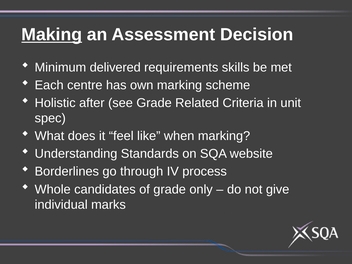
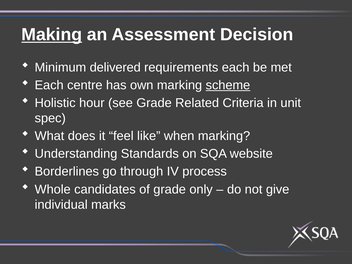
requirements skills: skills -> each (236, 67)
scheme underline: none -> present (228, 85)
after: after -> hour (92, 103)
